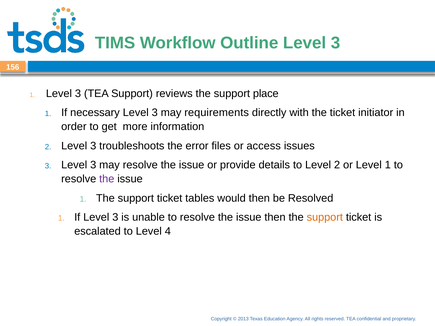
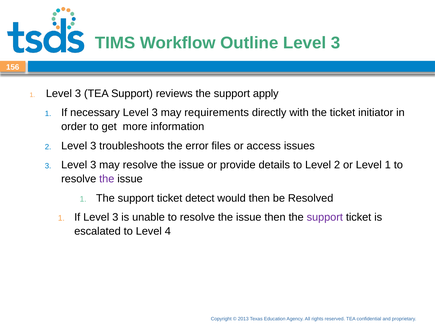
place: place -> apply (266, 94)
tables: tables -> detect (200, 198)
support colour: orange -> purple (325, 218)
